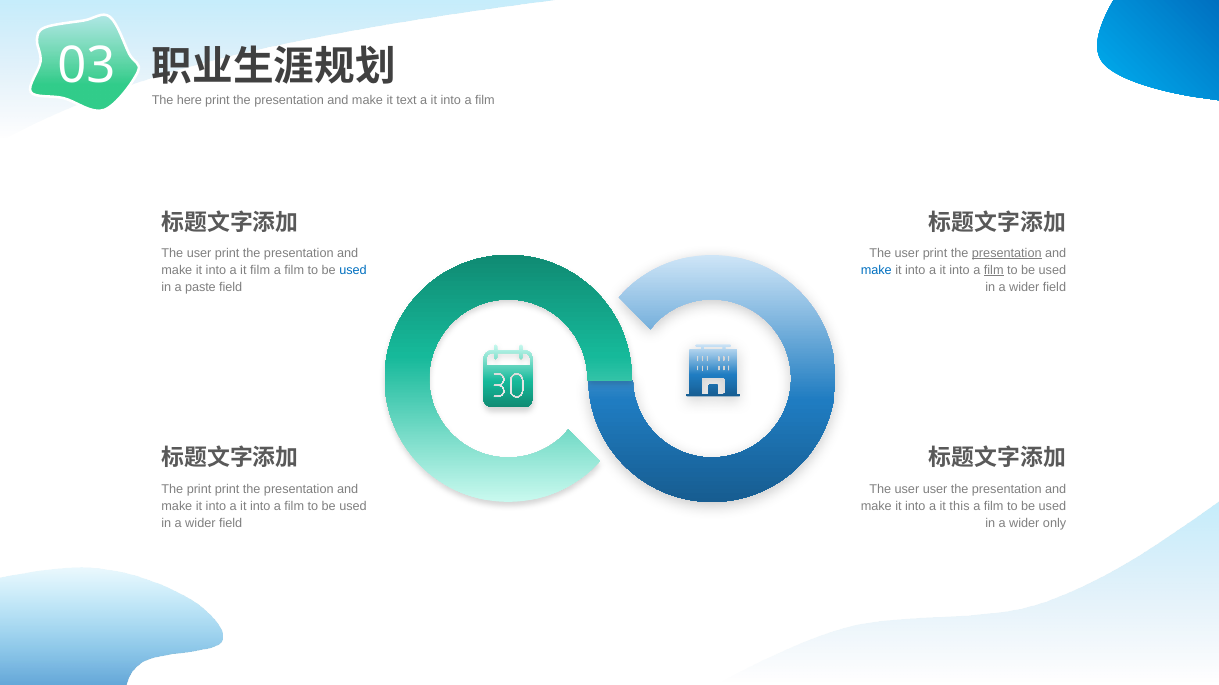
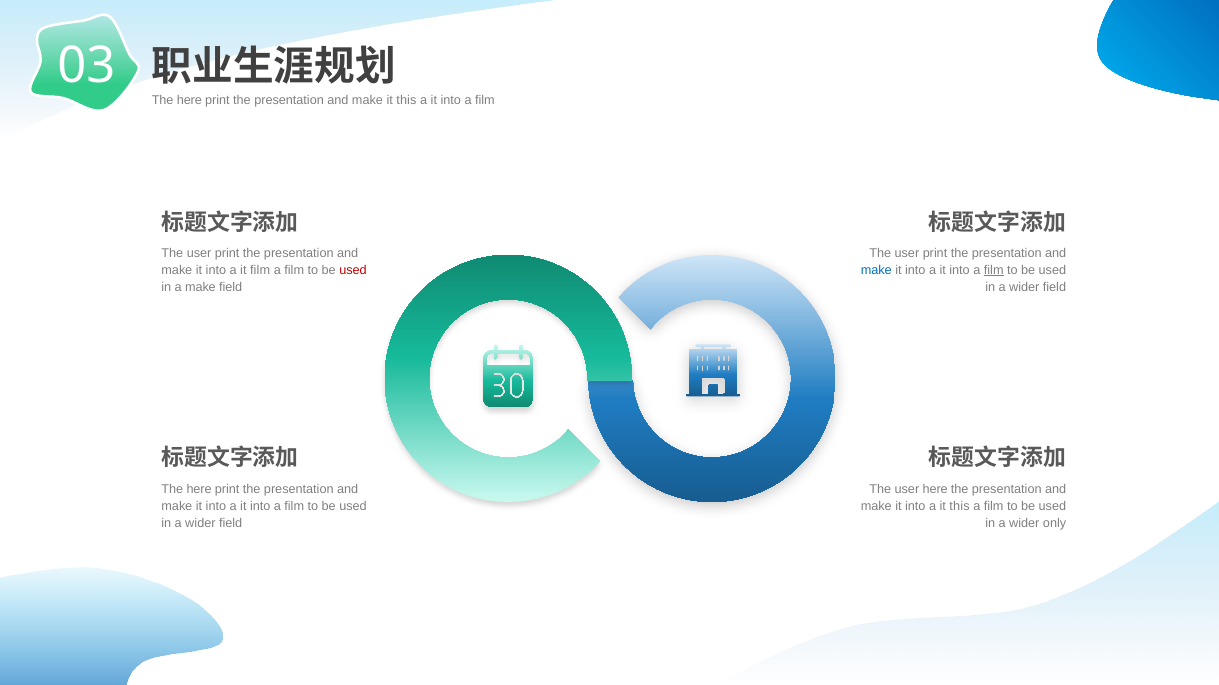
make it text: text -> this (406, 101)
presentation underline: present -> none (1007, 253)
used colour: blue -> red (353, 271)
a paste: paste -> make (200, 288)
print: print -> here (199, 489)
user user: user -> here (935, 489)
